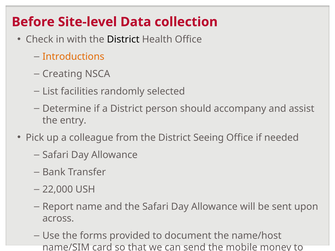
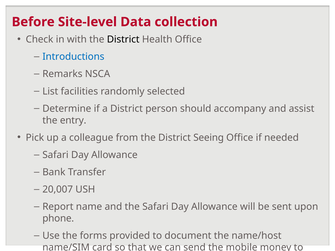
Introductions colour: orange -> blue (73, 57)
Creating: Creating -> Remarks (62, 74)
22,000: 22,000 -> 20,007 (58, 190)
across: across -> phone (58, 219)
